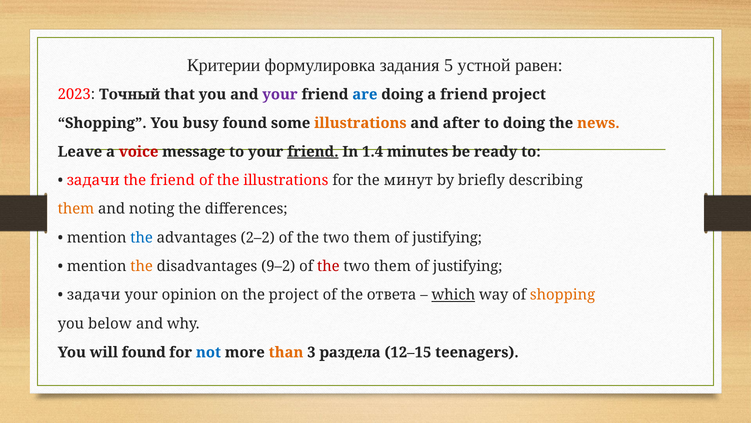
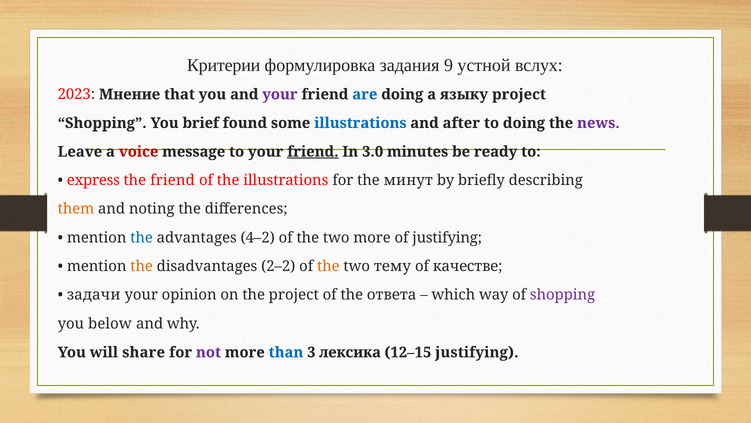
5: 5 -> 9 (449, 65)
равен: равен -> вслух (539, 65)
Точный: Точный -> Мнение (130, 94)
a friend: friend -> языку (464, 94)
busy: busy -> brief (201, 123)
illustrations colour: orange -> blue (360, 123)
news colour: orange -> purple (598, 123)
1.4: 1.4 -> 3.0 (373, 152)
задачи: задачи -> express (93, 180)
2–2: 2–2 -> 4–2 (258, 237)
them: them -> more (372, 237)
9–2: 9–2 -> 2–2 (278, 266)
the colour: red -> orange (328, 266)
them: them -> тему (392, 266)
justifying: justifying -> качестве (468, 266)
which underline: present -> none (453, 295)
shopping colour: orange -> purple (563, 295)
will found: found -> share (144, 352)
not colour: blue -> purple (208, 352)
than colour: orange -> blue (286, 352)
раздела: раздела -> лексика (350, 352)
12–15 teenagers: teenagers -> justifying (477, 352)
